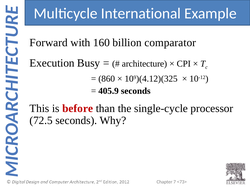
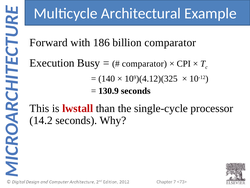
International: International -> Architectural (141, 13)
160: 160 -> 186 (101, 43)
architecture: architecture -> comparator (144, 63)
860: 860 -> 140 (107, 79)
405.9: 405.9 -> 130.9 (109, 91)
before: before -> lwstall (78, 108)
72.5: 72.5 -> 14.2 (41, 120)
